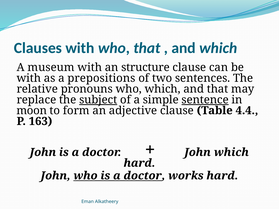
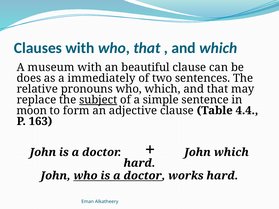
structure: structure -> beautiful (146, 68)
with: with -> does (29, 78)
prepositions: prepositions -> immediately (102, 78)
sentence underline: present -> none (205, 100)
